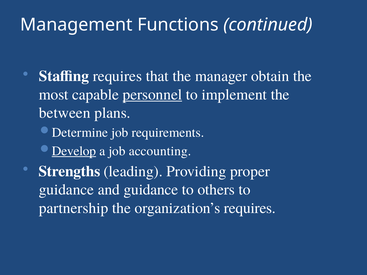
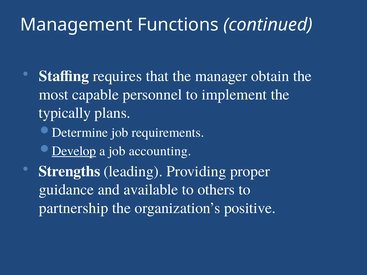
personnel underline: present -> none (152, 95)
between: between -> typically (65, 113)
and guidance: guidance -> available (151, 190)
organization’s requires: requires -> positive (250, 208)
